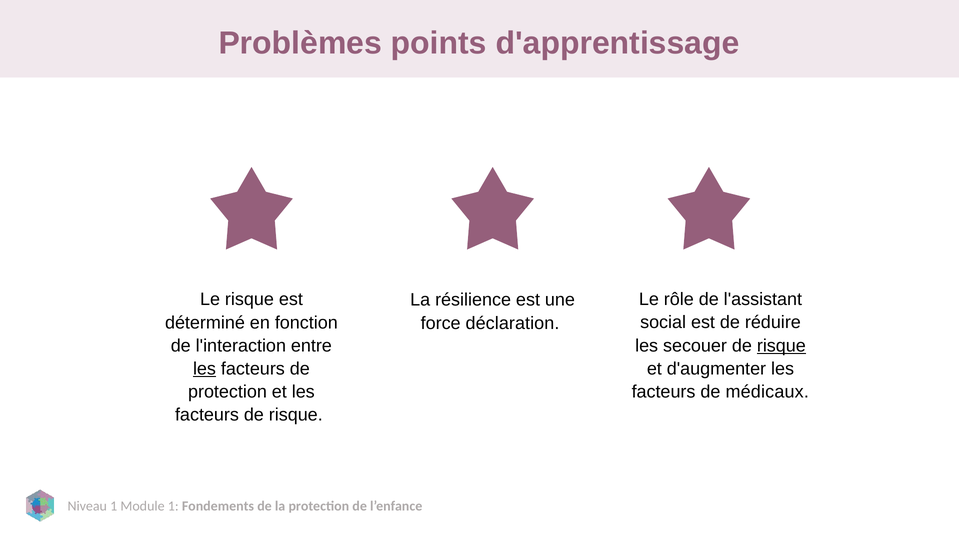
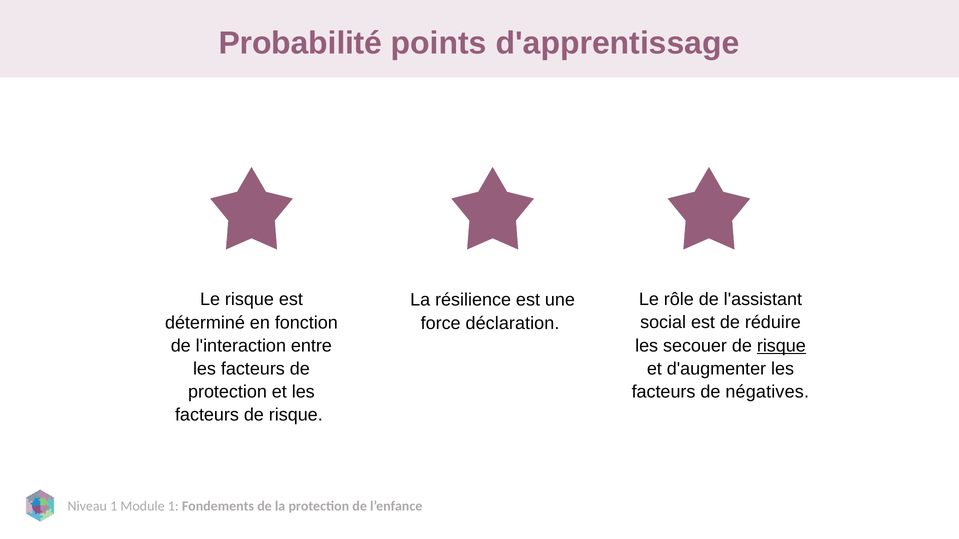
Problèmes: Problèmes -> Probabilité (300, 43)
les underline: present -> none (204, 369)
médicaux: médicaux -> négatives (767, 392)
